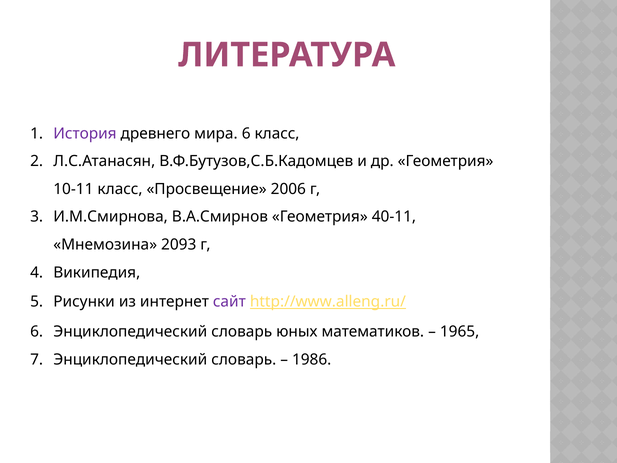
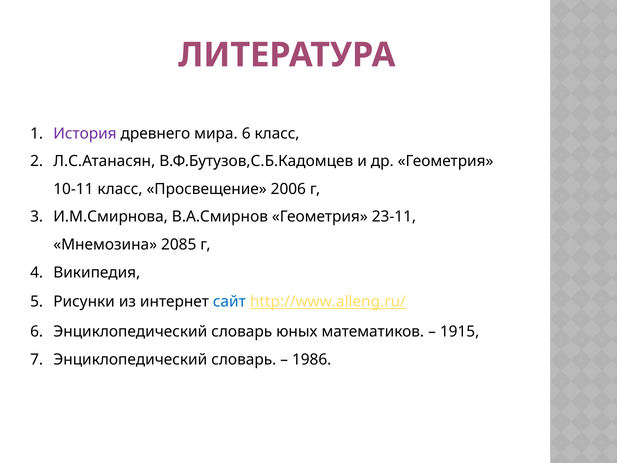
40-11: 40-11 -> 23-11 (394, 217)
2093: 2093 -> 2085 (179, 245)
сайт colour: purple -> blue (229, 301)
1965: 1965 -> 1915 (460, 332)
